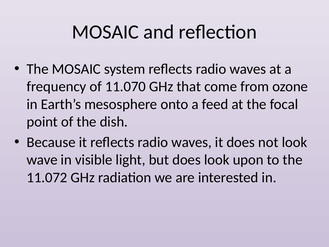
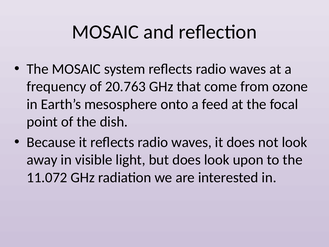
11.070: 11.070 -> 20.763 (125, 87)
wave: wave -> away (42, 160)
